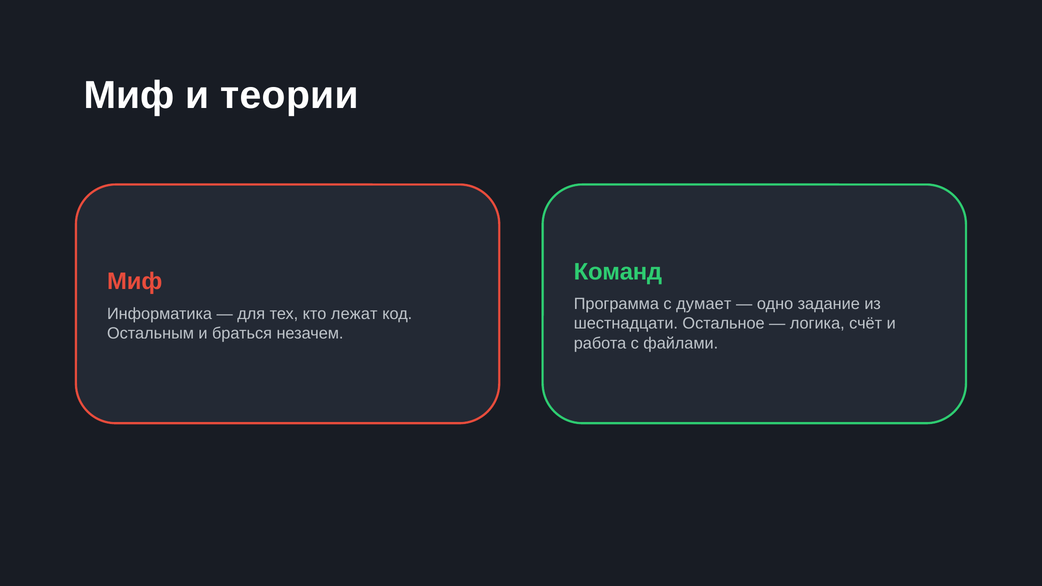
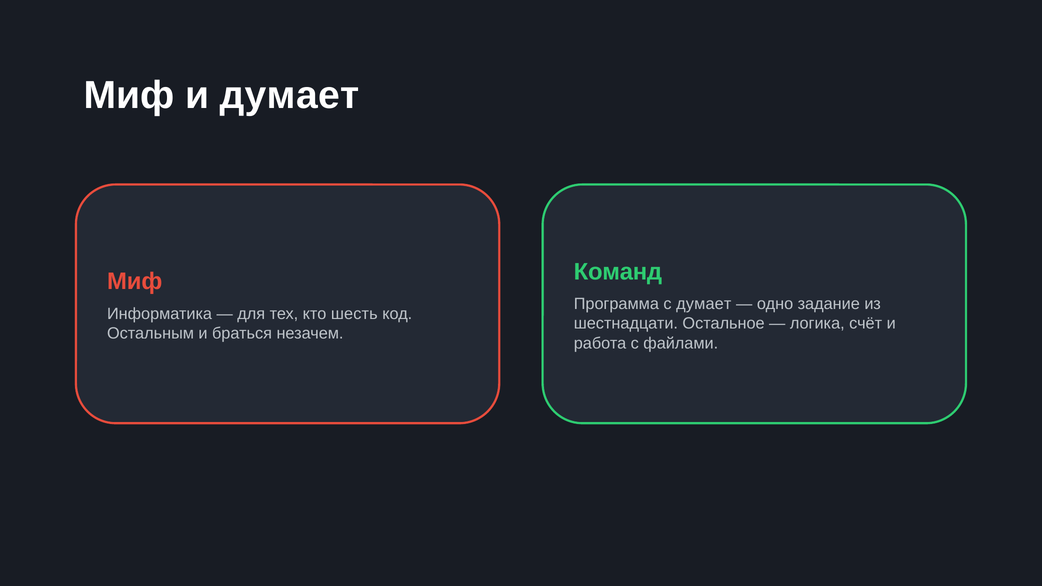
и теории: теории -> думает (290, 95)
лежат: лежат -> шесть (354, 314)
